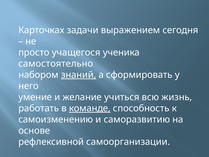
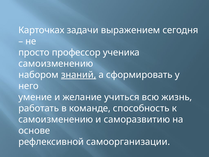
учащегося: учащегося -> профессор (76, 52)
самостоятельно: самостоятельно -> самоизменению (56, 64)
команде underline: present -> none (90, 108)
